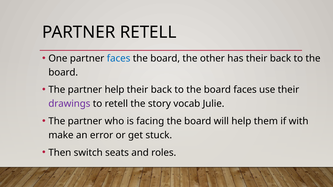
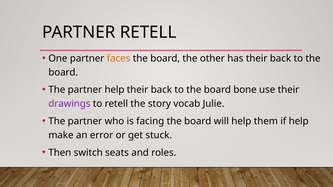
faces colour: blue -> orange (119, 58)
board faces: faces -> bone (245, 90)
if with: with -> help (299, 121)
